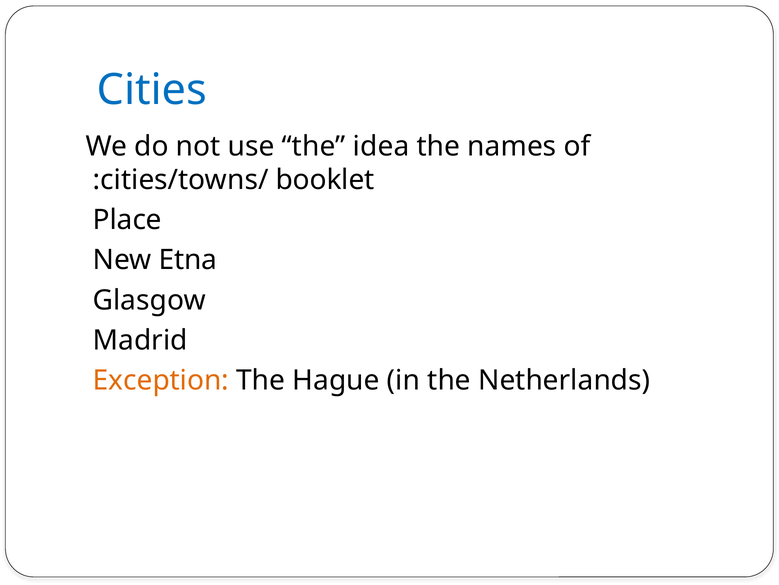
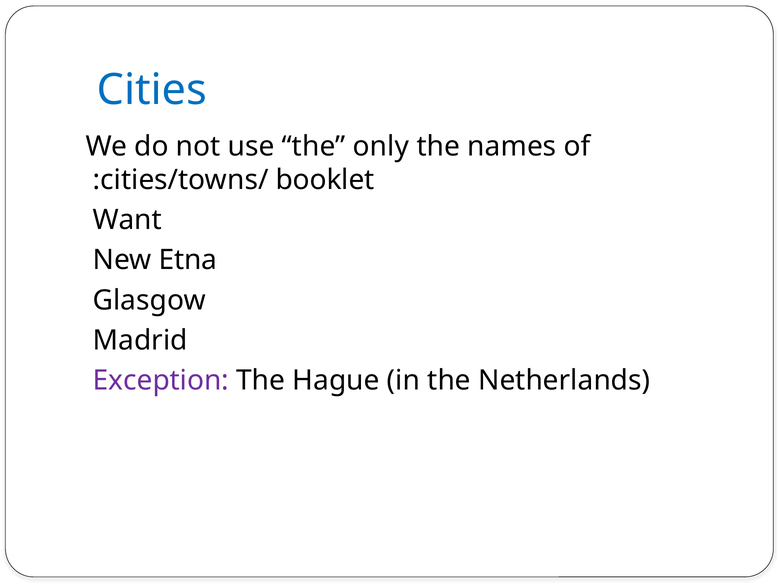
idea: idea -> only (381, 146)
Place: Place -> Want (127, 220)
Exception colour: orange -> purple (161, 380)
